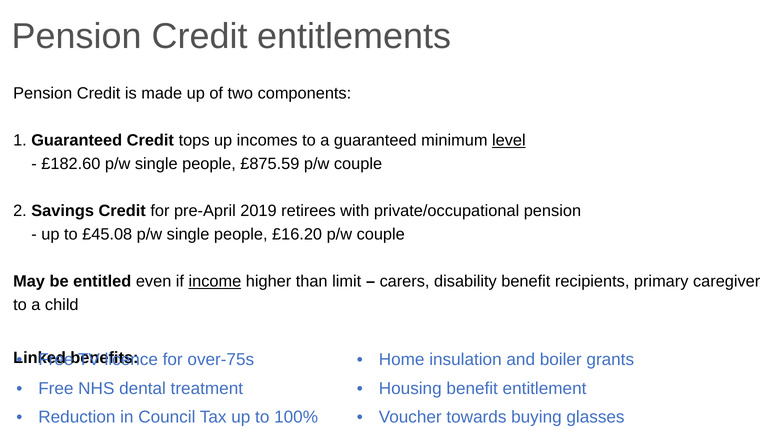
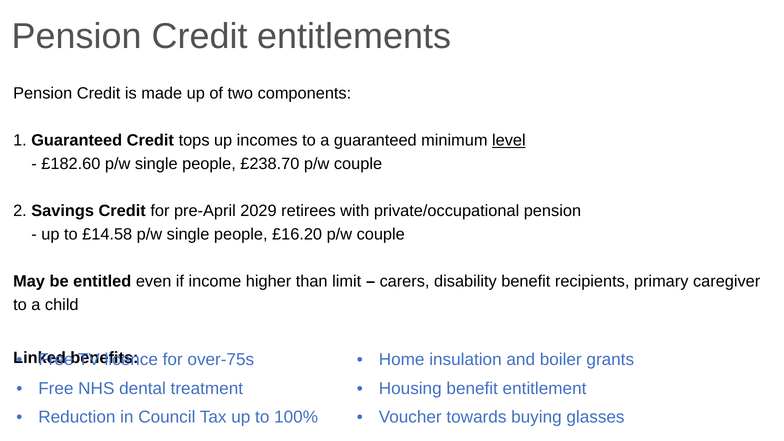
£875.59: £875.59 -> £238.70 (270, 164)
2019: 2019 -> 2029 (258, 211)
£45.08: £45.08 -> £14.58 (107, 235)
income underline: present -> none (215, 282)
